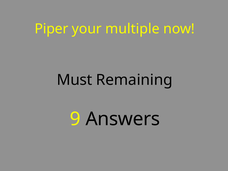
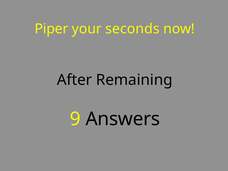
multiple: multiple -> seconds (132, 29)
Must: Must -> After (74, 80)
